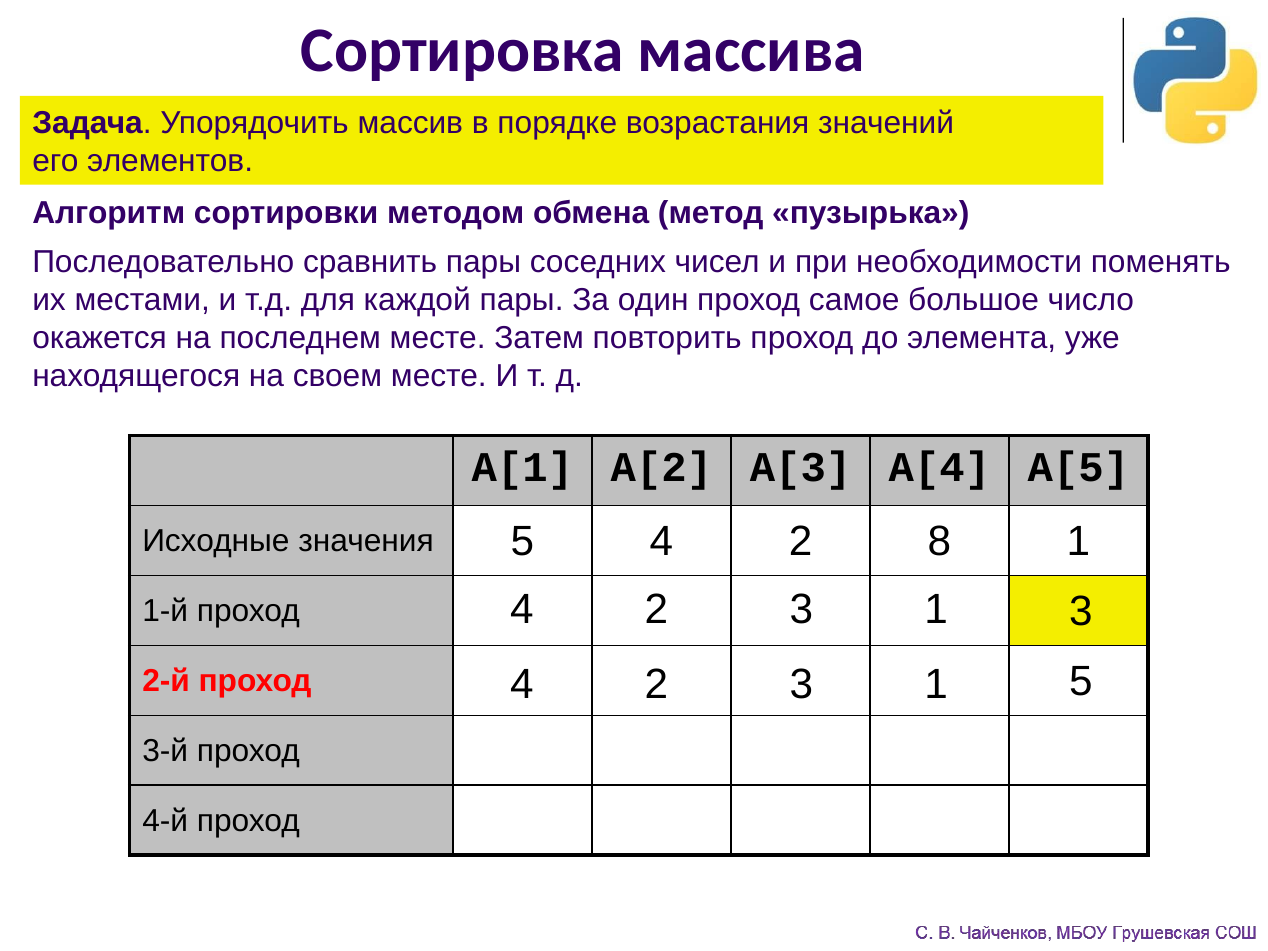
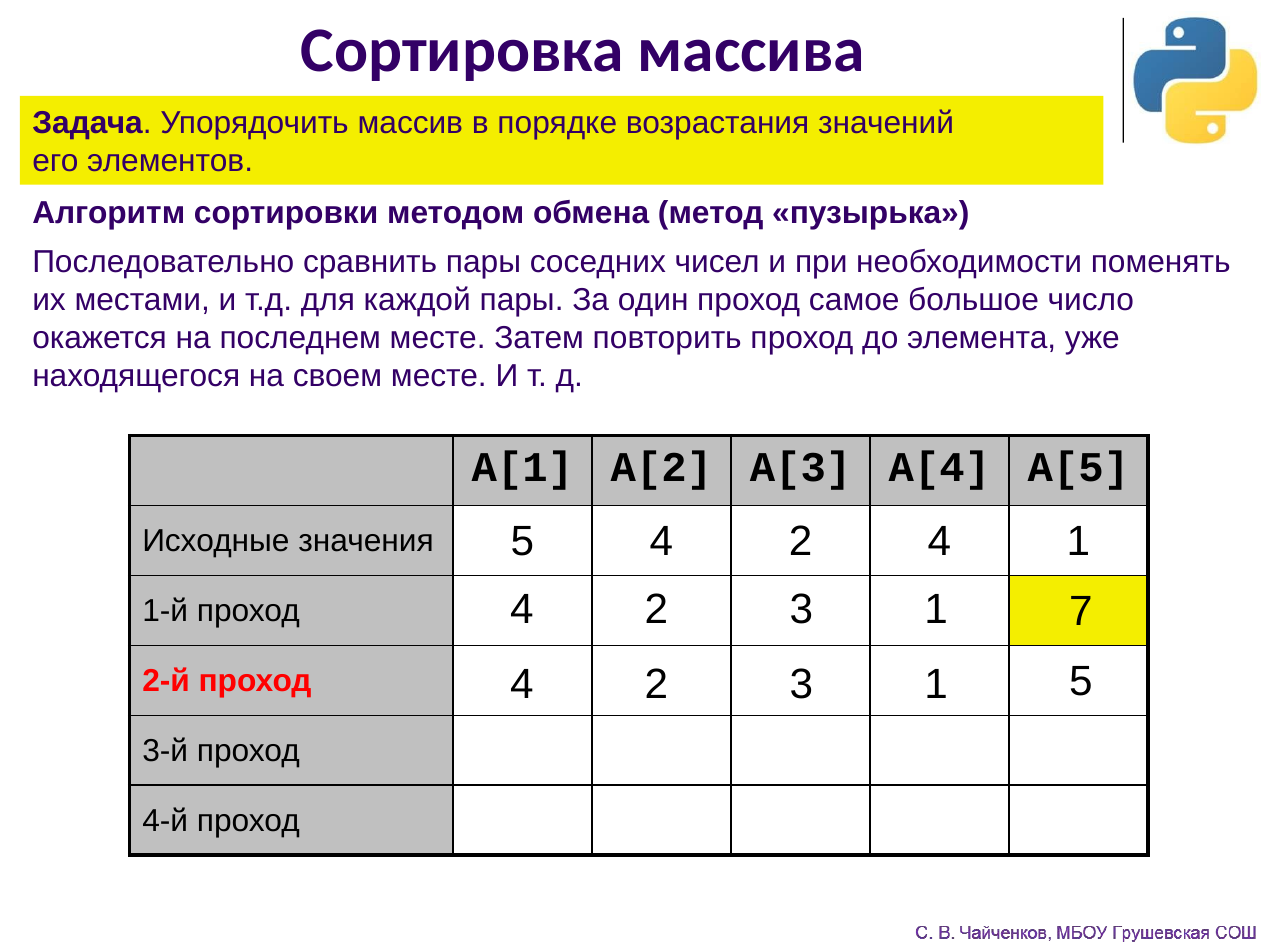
2 8: 8 -> 4 (939, 541)
1 3: 3 -> 7 (1081, 611)
